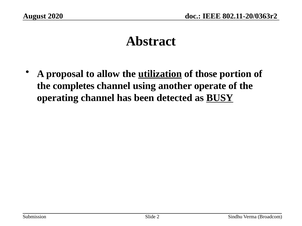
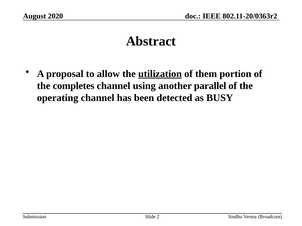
those: those -> them (206, 74)
operate: operate -> parallel (210, 86)
BUSY underline: present -> none (220, 98)
